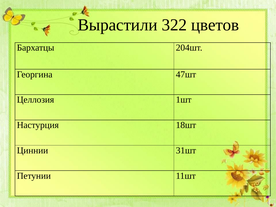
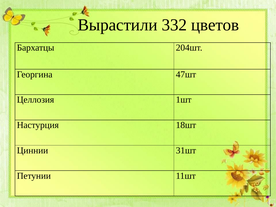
322: 322 -> 332 (174, 25)
